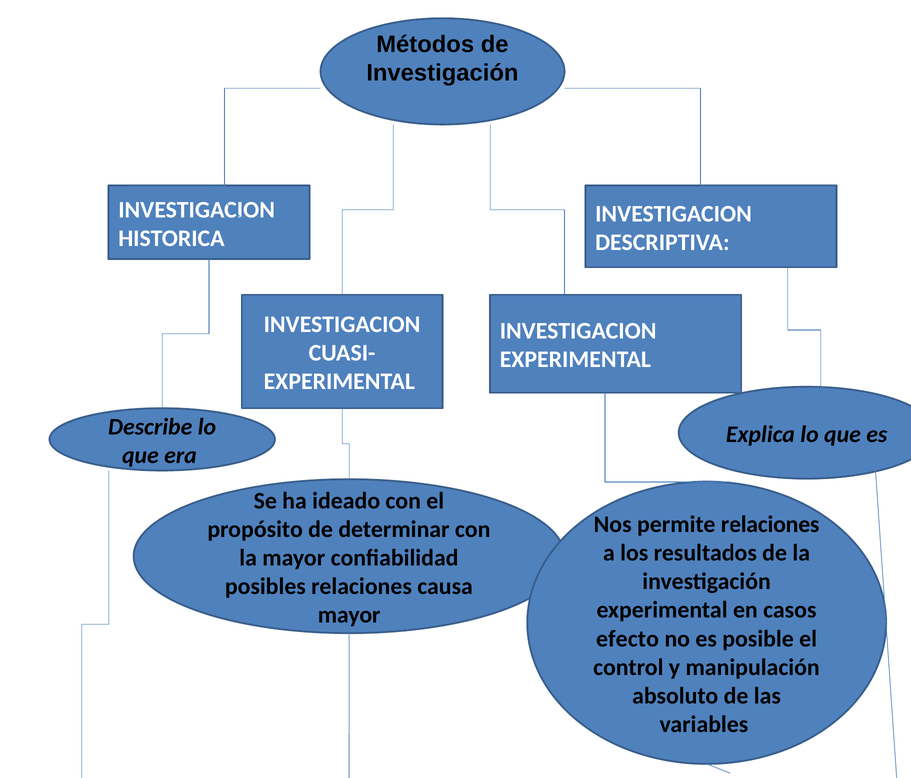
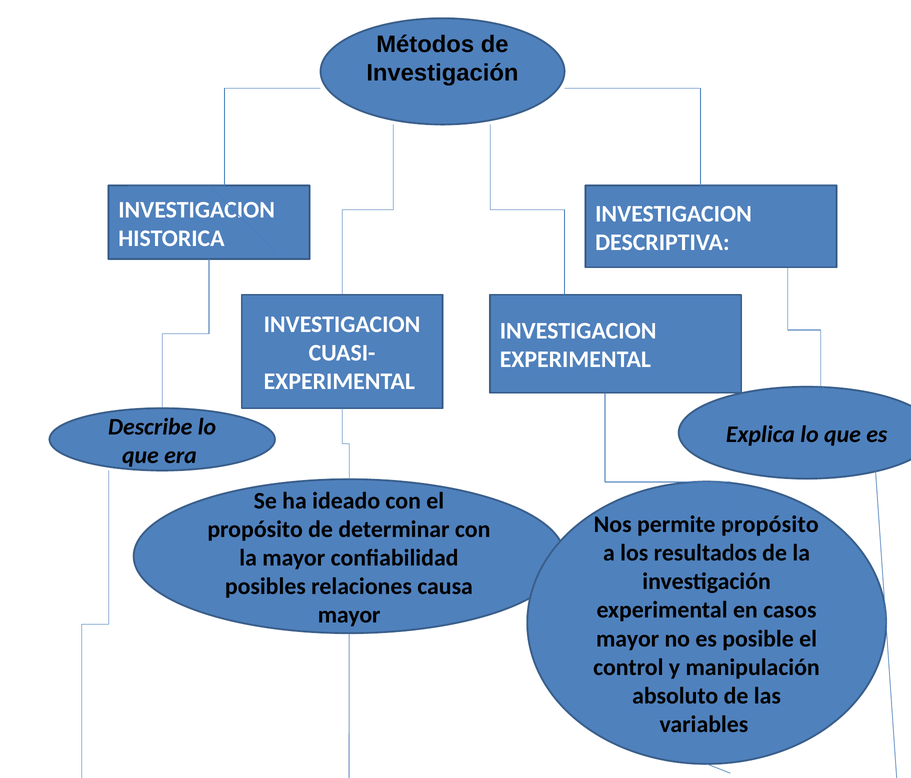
permite relaciones: relaciones -> propósito (770, 525)
efecto: efecto -> mayor (628, 639)
